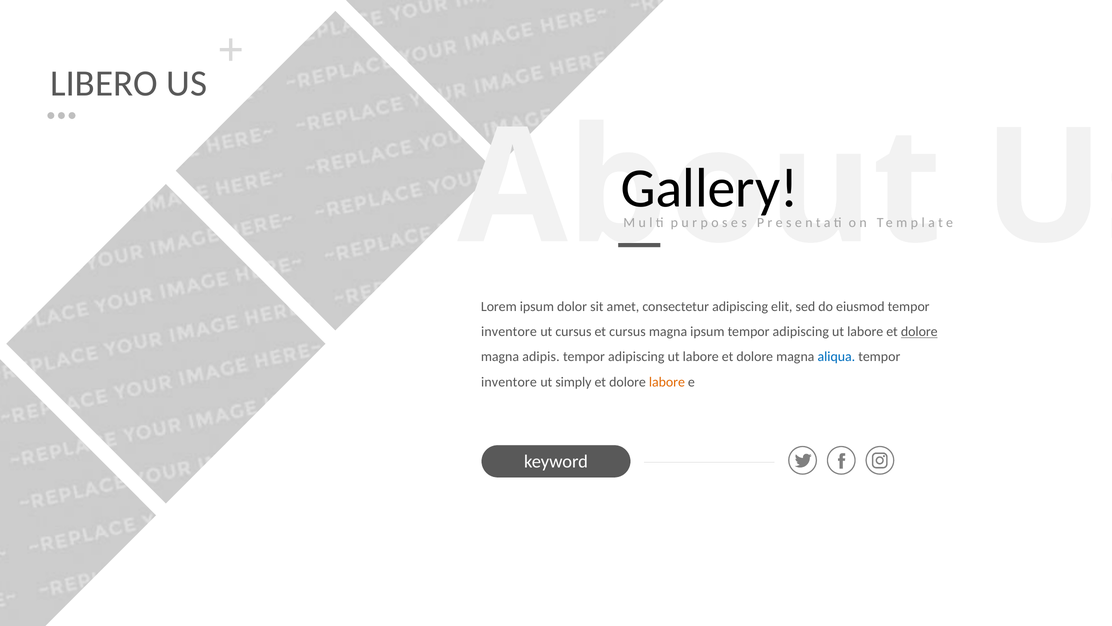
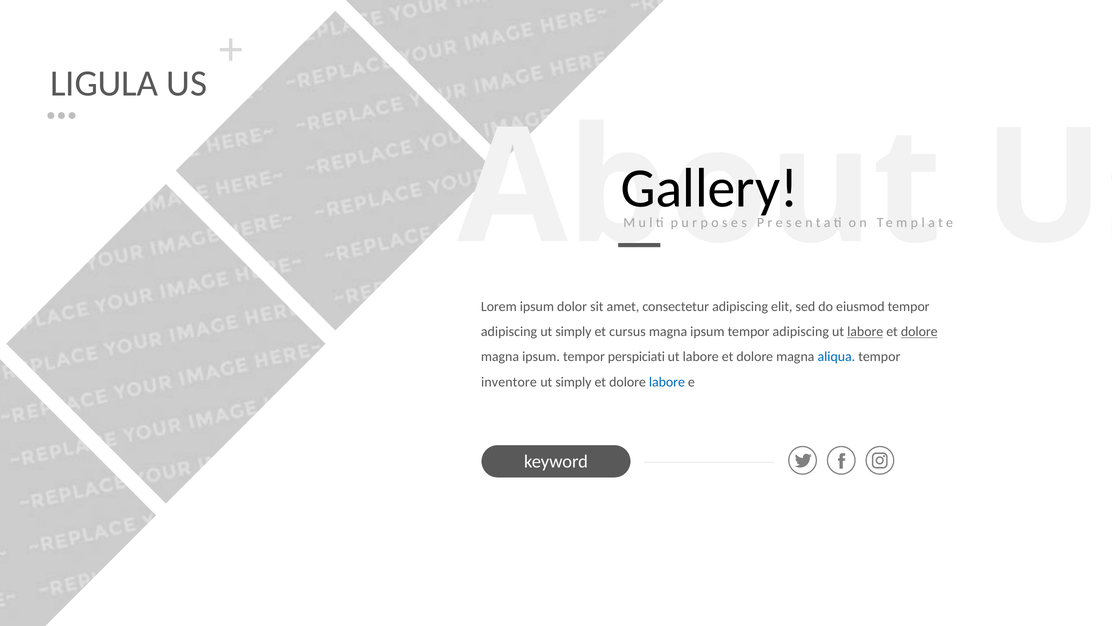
LIBERO: LIBERO -> LIGULA (104, 83)
inventore: inventore -> adipiscing (509, 332)
cursus: cursus -> simply (573, 332)
labore underline: none -> present (865, 332)
adipis: adipis -> ipsum (541, 357)
adipiscing: adipiscing -> perspiciati (636, 357)
labore colour: orange -> blue (667, 382)
